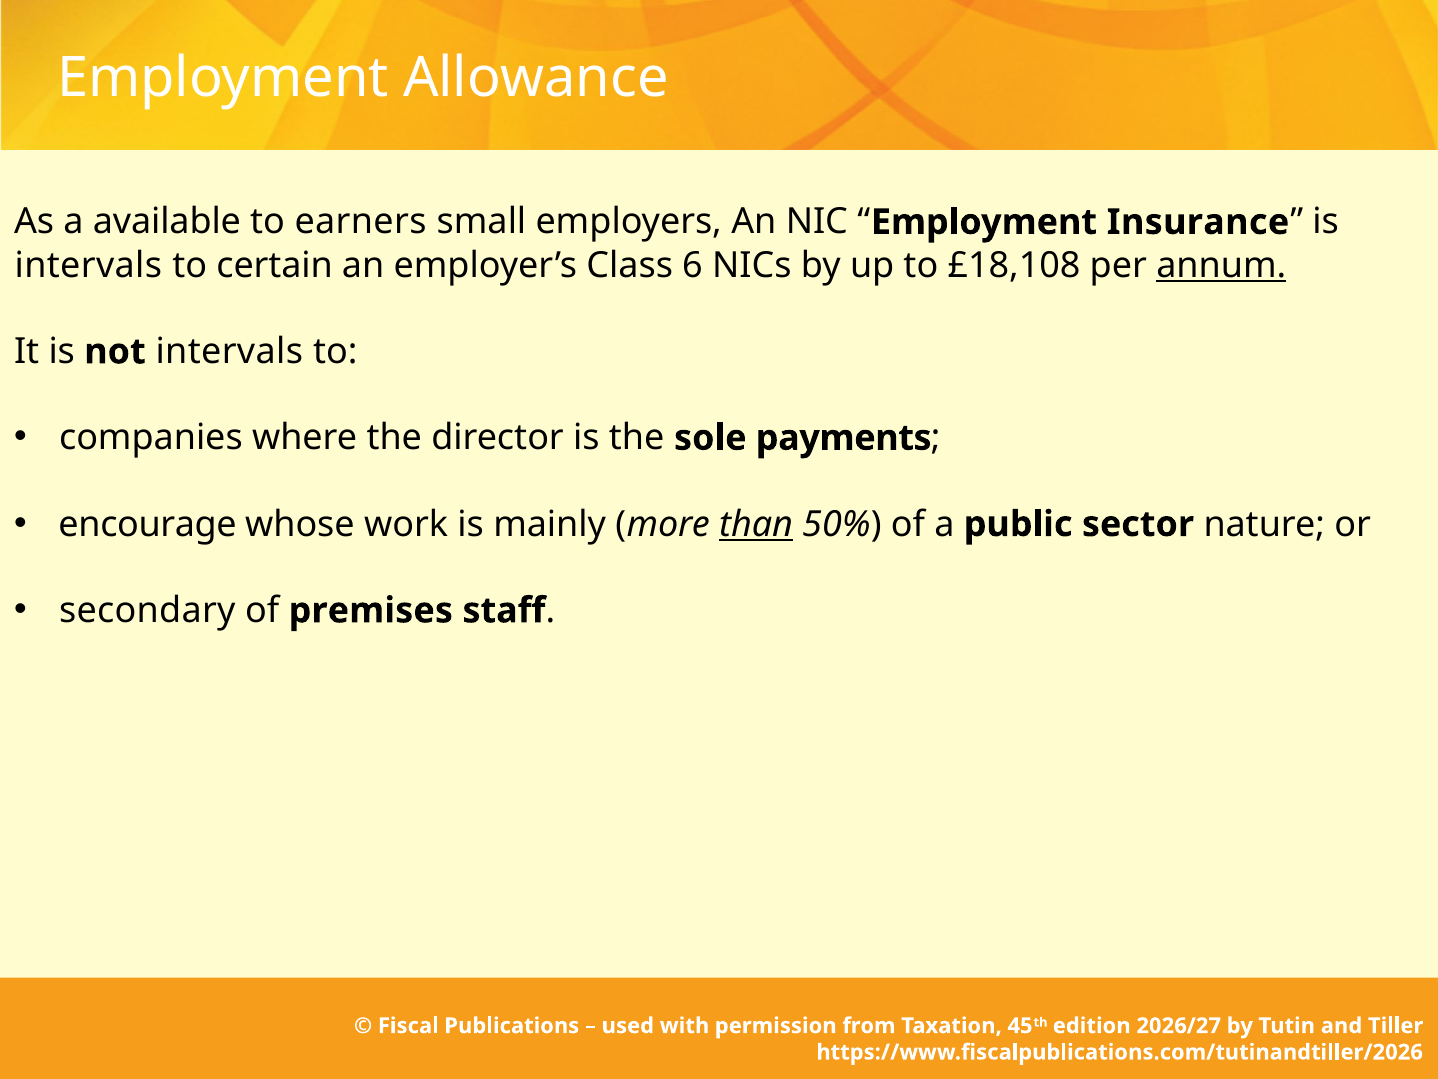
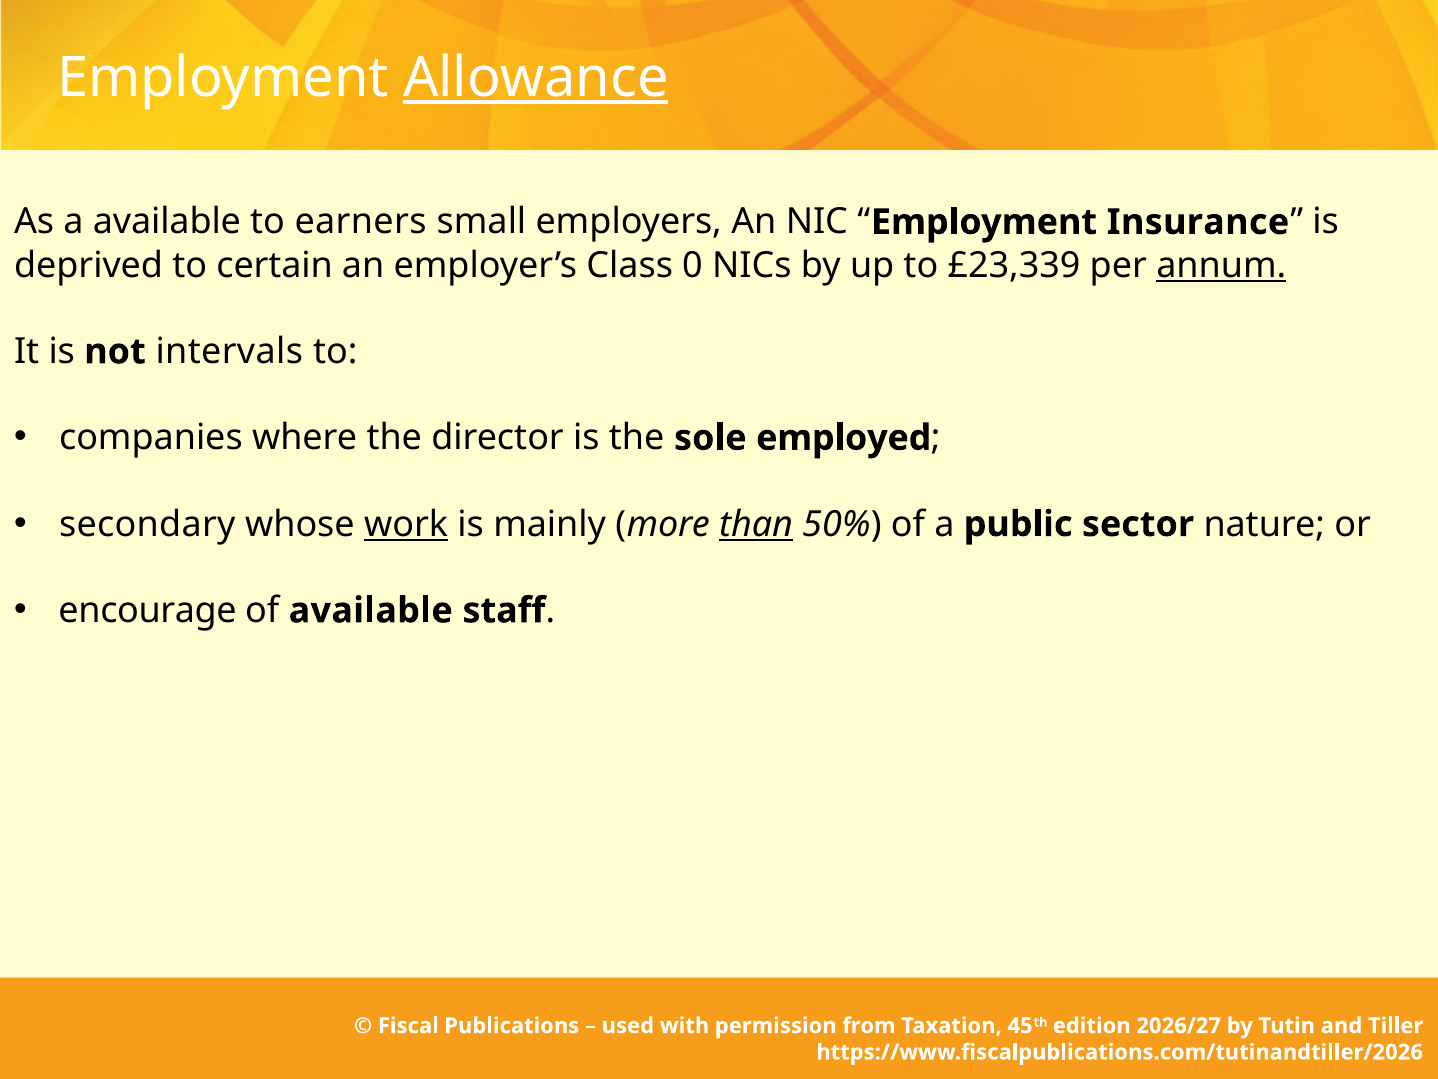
Allowance underline: none -> present (536, 78)
intervals: intervals -> deprived (89, 265)
6: 6 -> 0 (692, 265)
£18,108: £18,108 -> £23,339 (1014, 265)
payments: payments -> employed (844, 438)
encourage: encourage -> secondary (147, 524)
work underline: none -> present (406, 524)
secondary: secondary -> encourage (148, 610)
of premises: premises -> available (371, 610)
